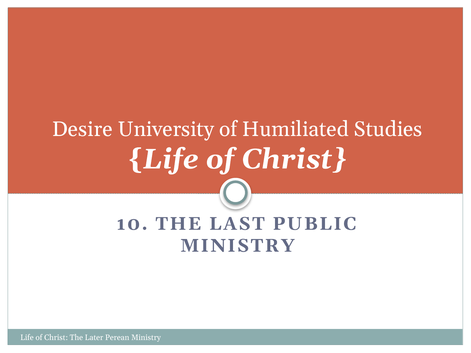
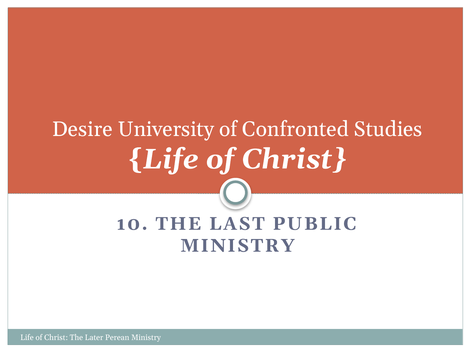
Humiliated: Humiliated -> Confronted (295, 129)
